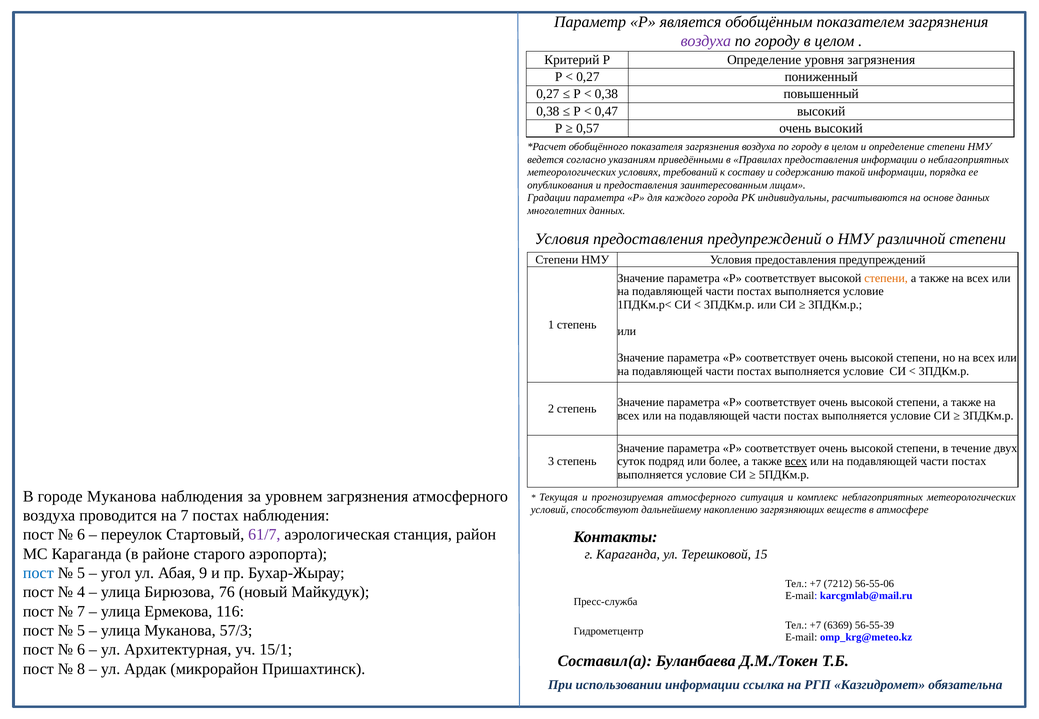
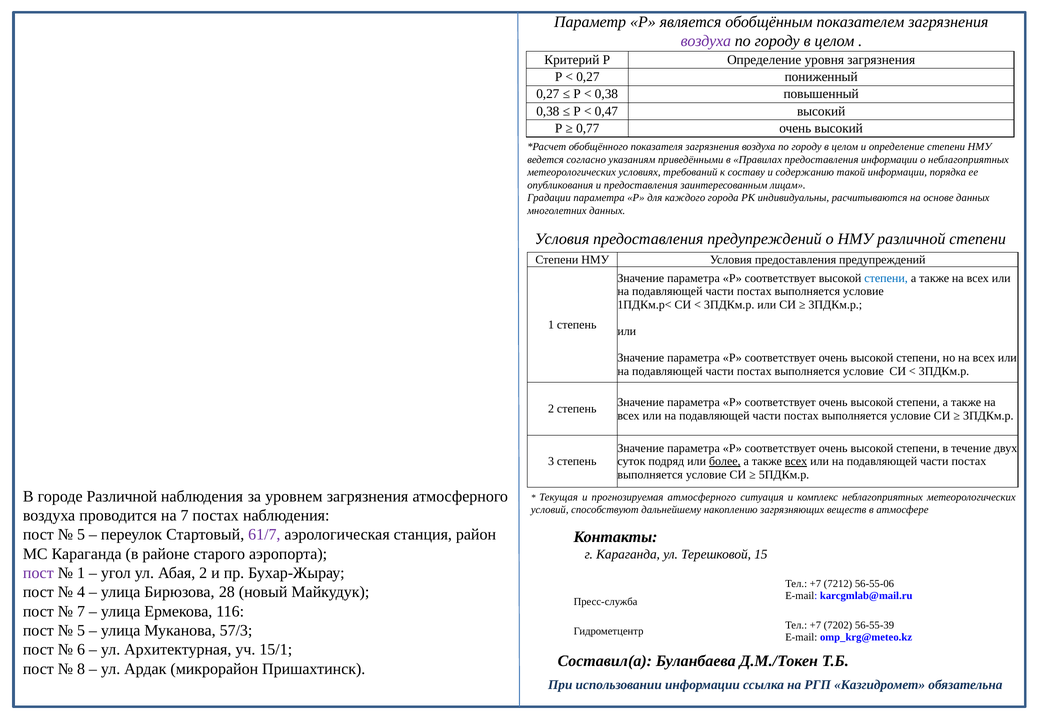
0,57: 0,57 -> 0,77 (588, 128)
степени colour: orange -> blue (886, 278)
более underline: none -> present (725, 462)
городе Муканова: Муканова -> Различной (122, 497)
6: 6 -> 5 (81, 535)
пост colour: blue -> purple (38, 573)
5: 5 -> 1 (81, 573)
Абая 9: 9 -> 2 (203, 573)
76: 76 -> 28 (227, 592)
6369: 6369 -> 7202 (838, 626)
